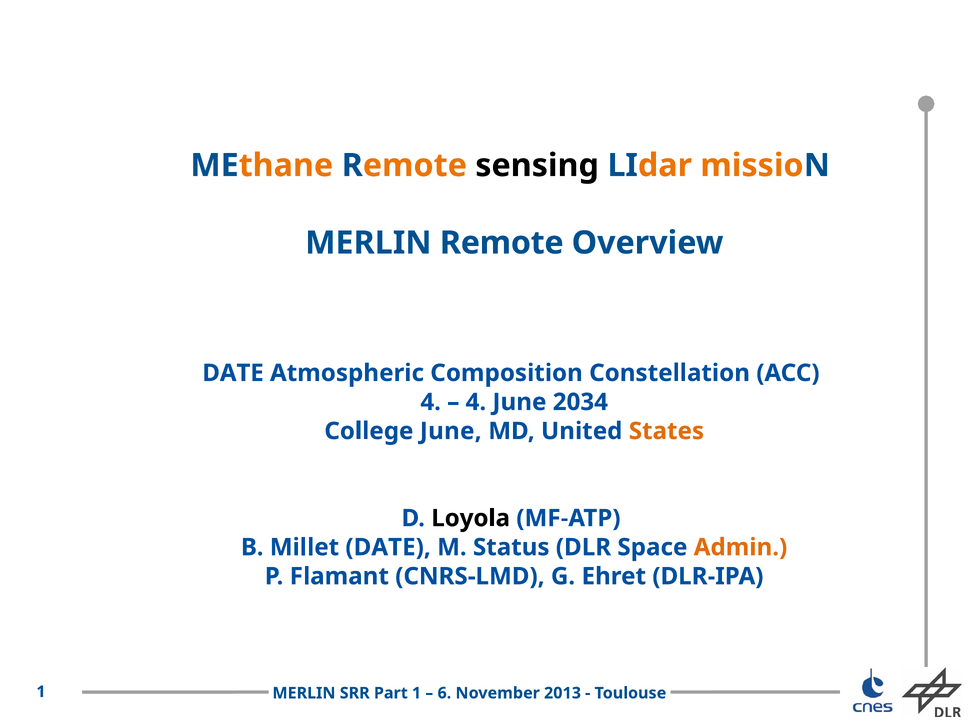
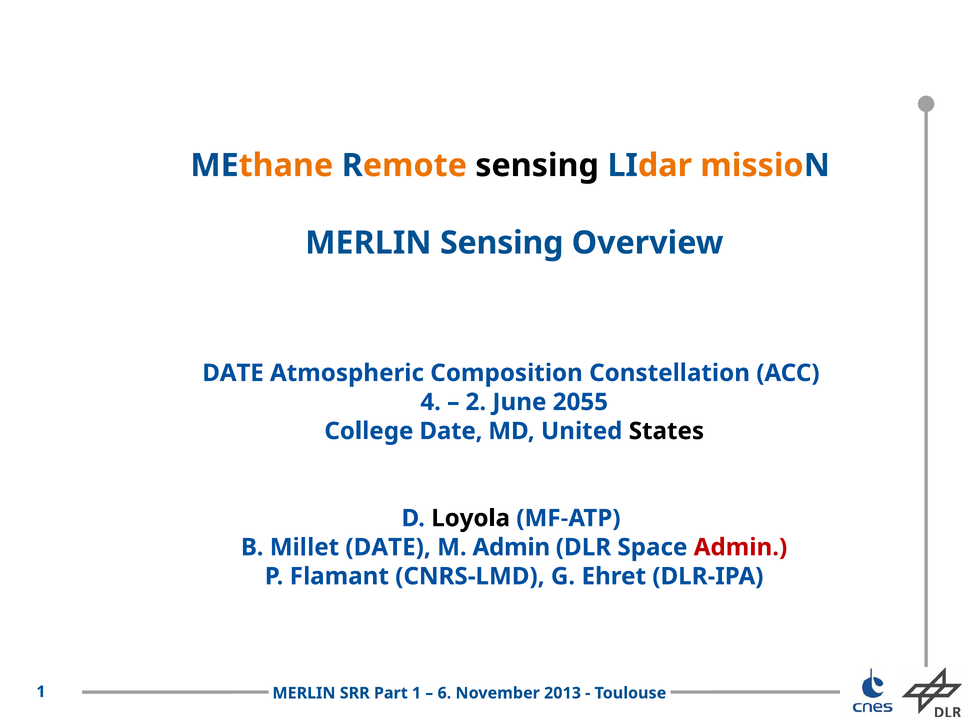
MERLIN Remote: Remote -> Sensing (502, 243)
4: 4 -> 2 (476, 402)
2034: 2034 -> 2055 (580, 402)
College June: June -> Date (451, 431)
States colour: orange -> black (666, 431)
M Status: Status -> Admin (511, 547)
Admin colour: orange -> red (740, 547)
